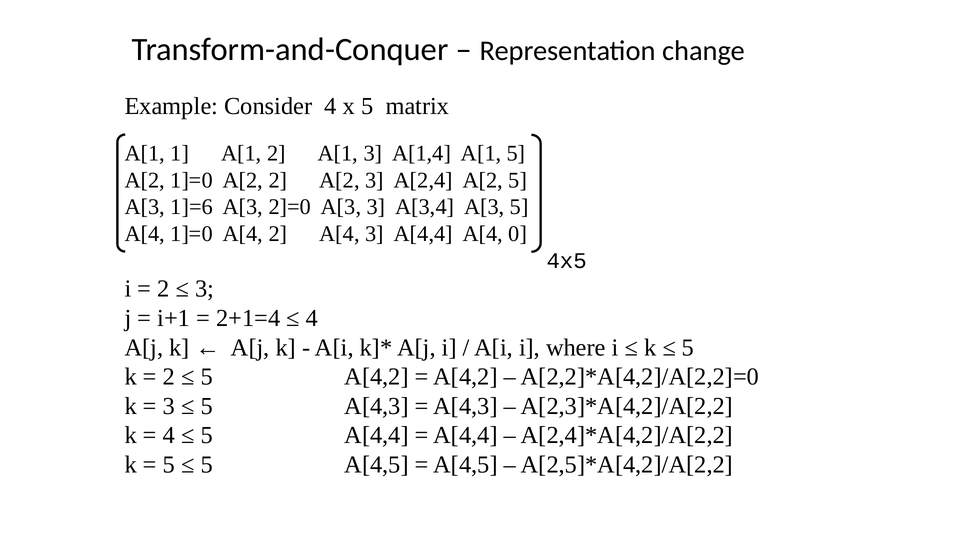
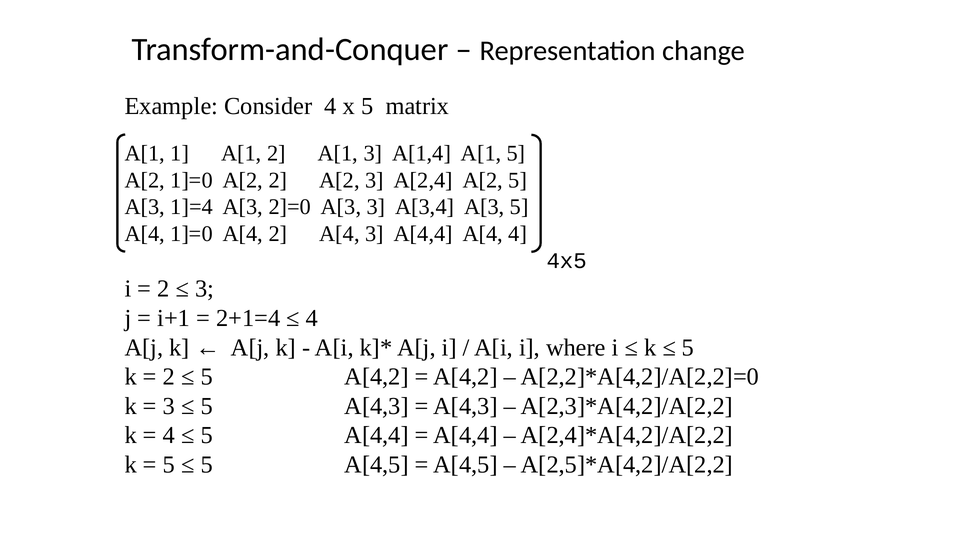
1]=6: 1]=6 -> 1]=4 (192, 207)
A[4 0: 0 -> 4 (518, 234)
